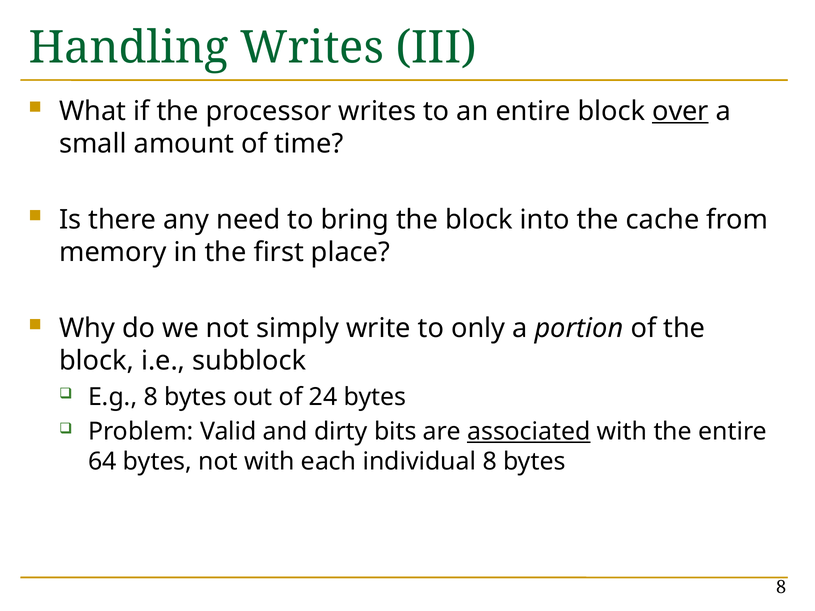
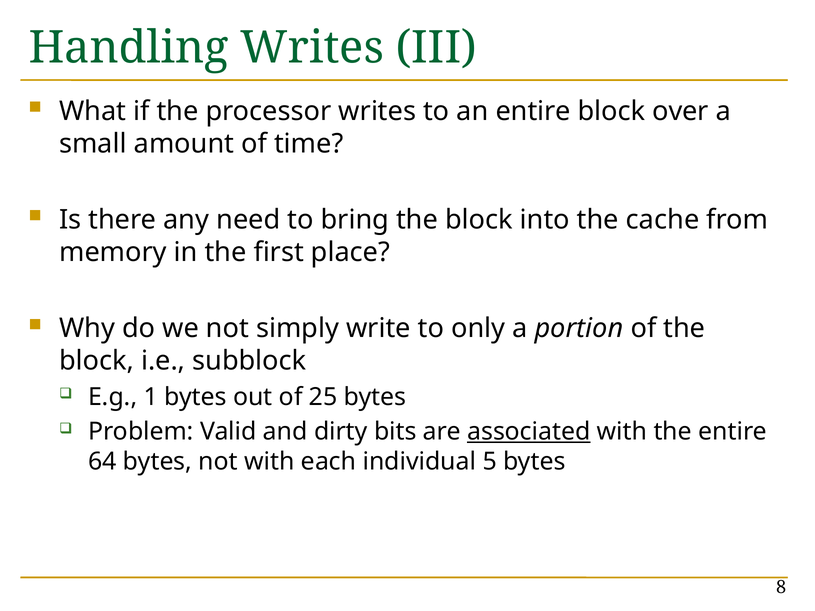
over underline: present -> none (680, 111)
E.g 8: 8 -> 1 (151, 397)
24: 24 -> 25 (323, 397)
individual 8: 8 -> 5 (490, 462)
